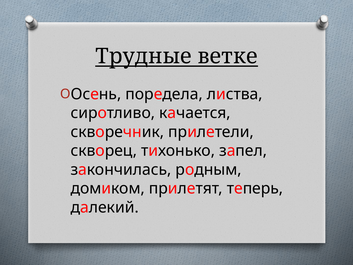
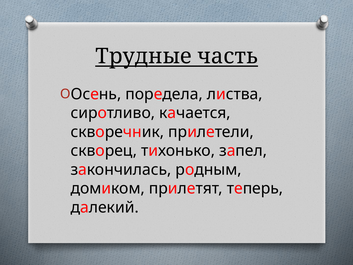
ветке: ветке -> часть (228, 56)
